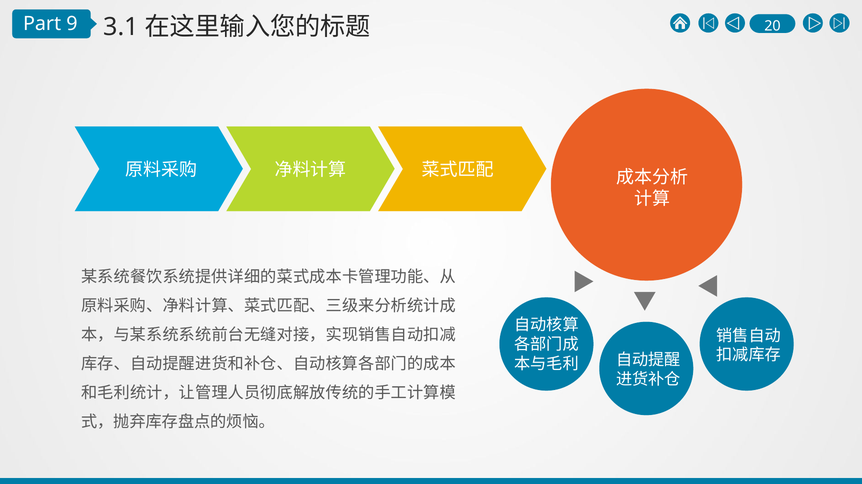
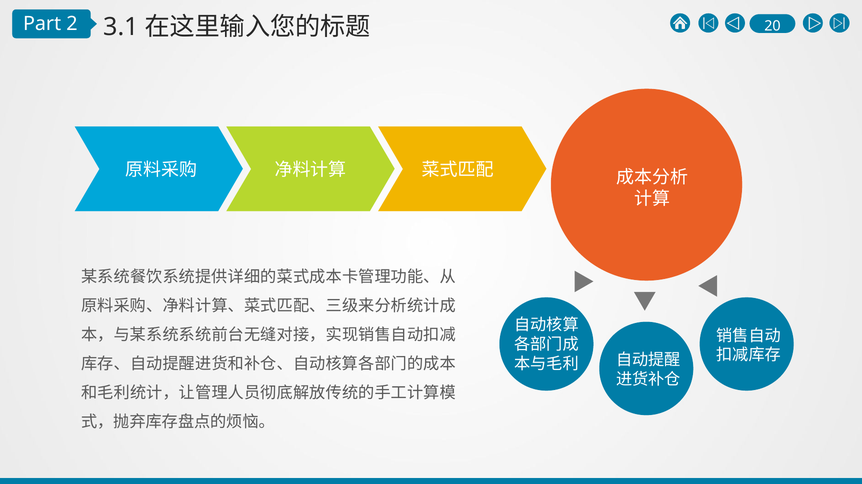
9: 9 -> 2 (72, 24)
